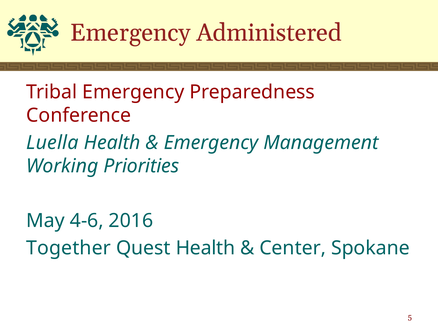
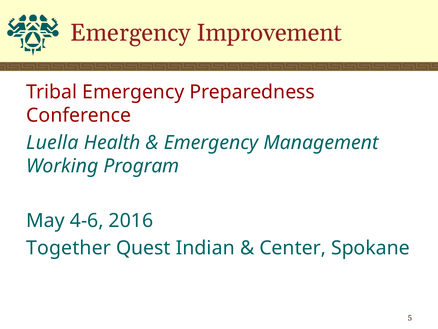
Administered: Administered -> Improvement (269, 33)
Priorities: Priorities -> Program (141, 166)
Quest Health: Health -> Indian (205, 248)
